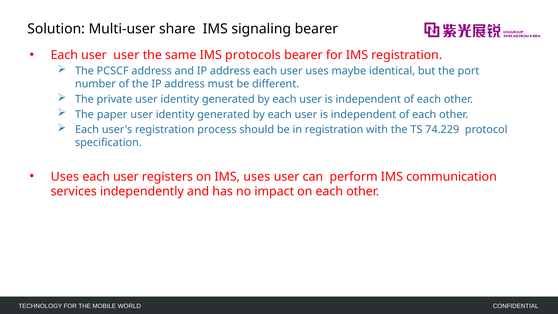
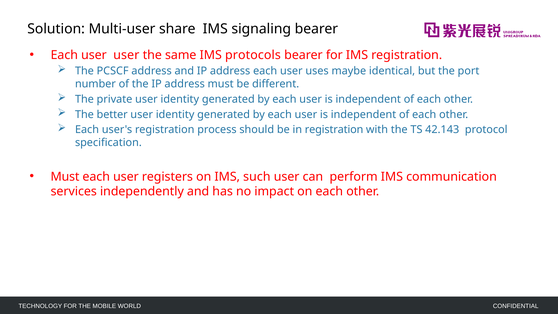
paper: paper -> better (112, 114)
74.229: 74.229 -> 42.143 (442, 130)
Uses: Uses -> Must (65, 177)
IMS uses: uses -> such (257, 177)
